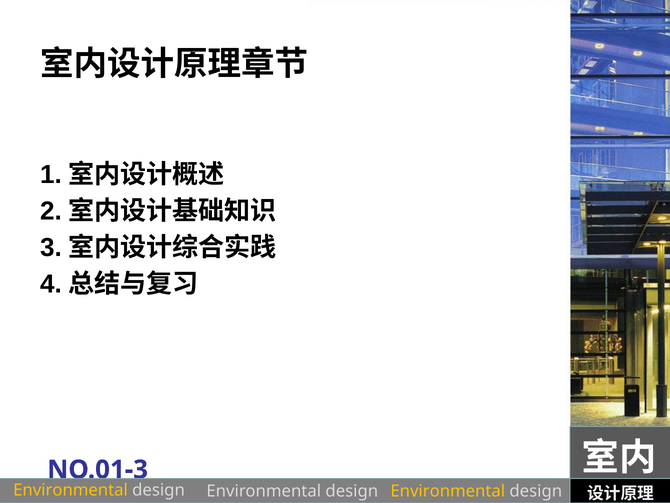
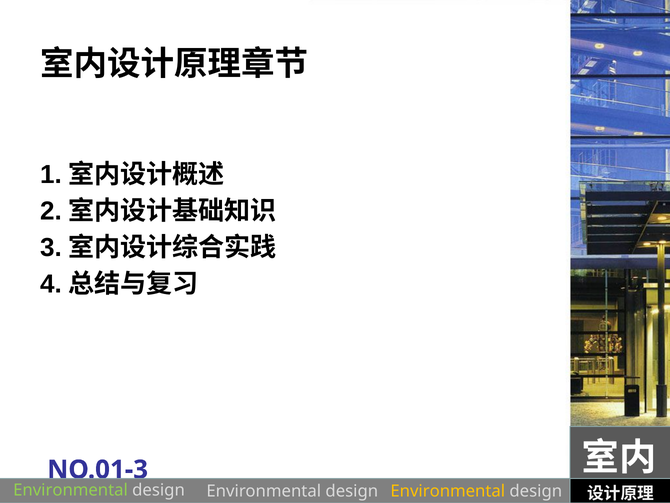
Environmental colour: yellow -> light green (71, 490)
